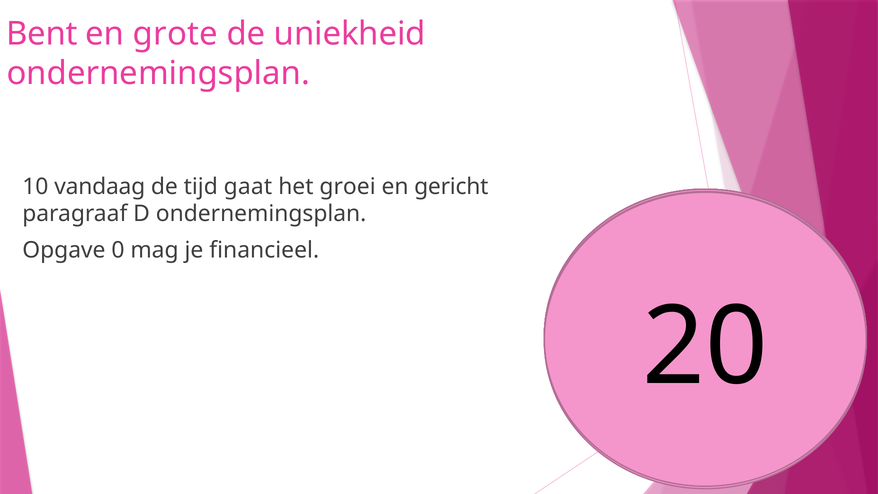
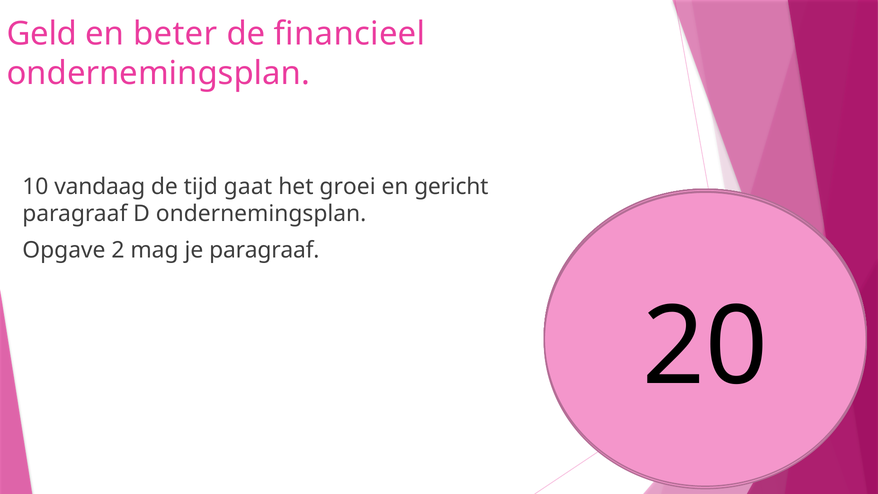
Bent: Bent -> Geld (42, 34)
grote: grote -> beter (175, 34)
uniekheid: uniekheid -> financieel (350, 34)
0: 0 -> 2 (118, 250)
je financieel: financieel -> paragraaf (264, 250)
